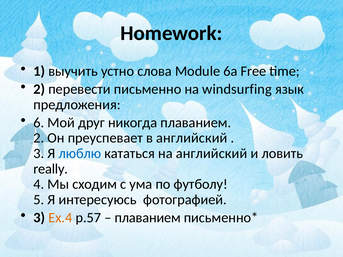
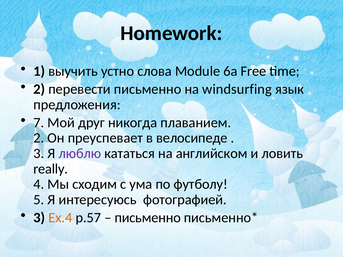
6: 6 -> 7 (39, 123)
в английский: английский -> велосипеде (192, 138)
люблю colour: blue -> purple (80, 154)
на английский: английский -> английском (212, 154)
плаванием: плаванием -> письменно (148, 218)
